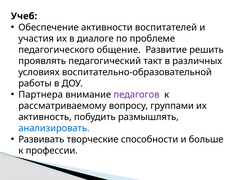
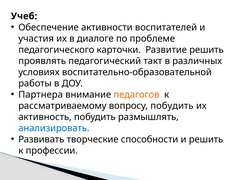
общение: общение -> карточки (119, 50)
педагогов colour: purple -> orange (136, 95)
вопросу группами: группами -> побудить (172, 106)
и больше: больше -> решить (206, 139)
